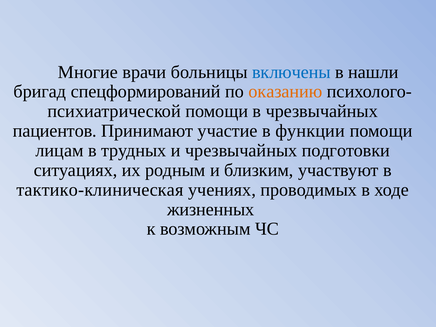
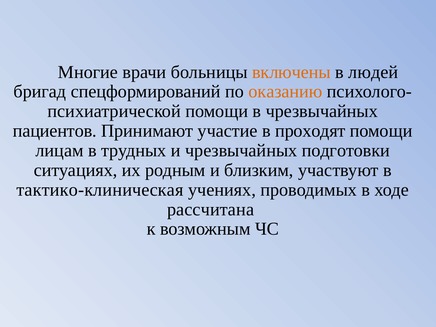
включены colour: blue -> orange (291, 72)
нашли: нашли -> людей (373, 72)
функции: функции -> проходят (310, 131)
жизненных: жизненных -> рассчитана (211, 209)
